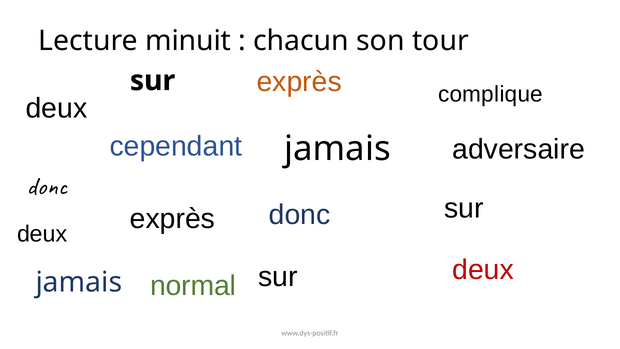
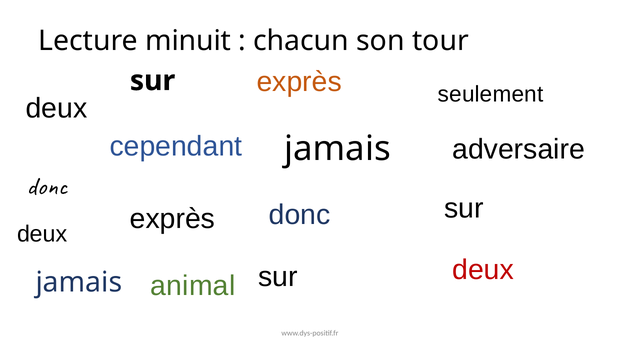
complique: complique -> seulement (491, 94)
normal: normal -> animal (193, 286)
